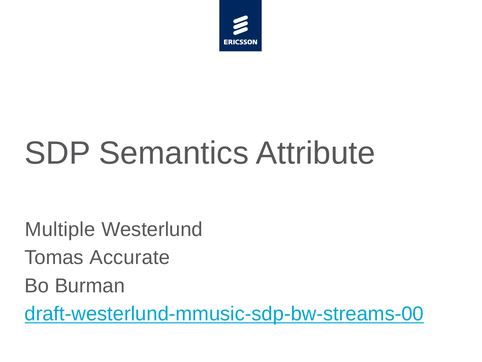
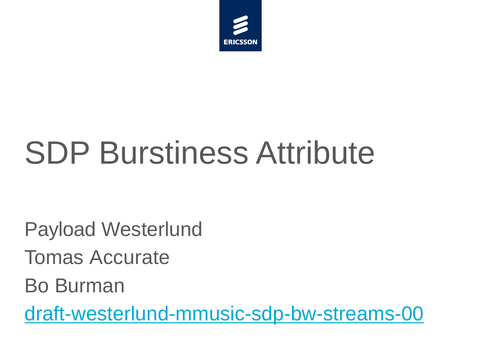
Semantics: Semantics -> Burstiness (174, 153)
Multiple: Multiple -> Payload (60, 229)
